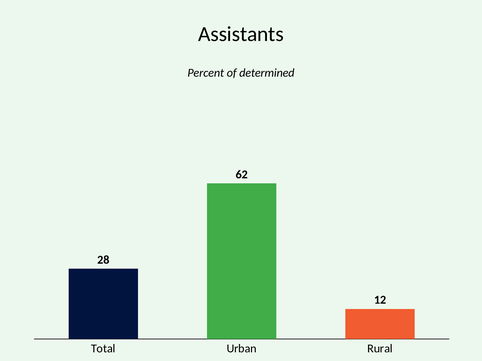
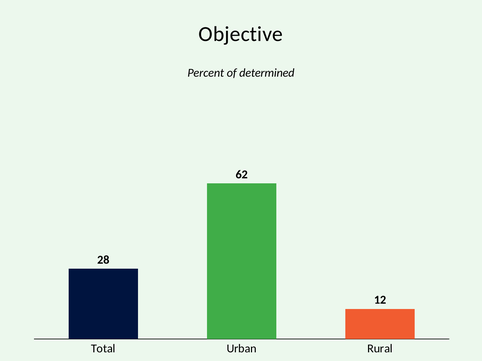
Assistants: Assistants -> Objective (241, 34)
